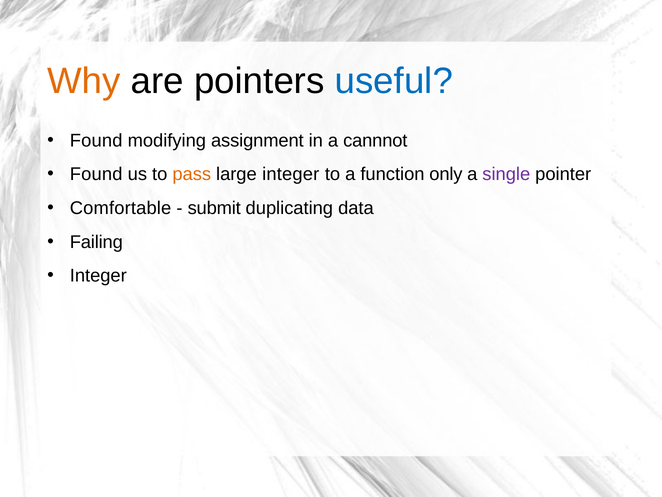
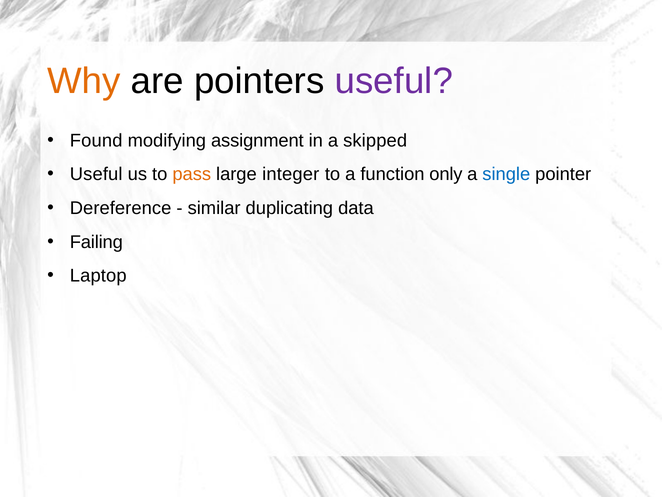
useful colour: blue -> purple (394, 81)
cannnot: cannnot -> skipped (375, 140)
Found: Found -> Useful (96, 174)
single colour: purple -> blue (506, 174)
Comfortable: Comfortable -> Dereference (121, 208)
submit: submit -> similar (214, 208)
Integer: Integer -> Laptop (98, 276)
